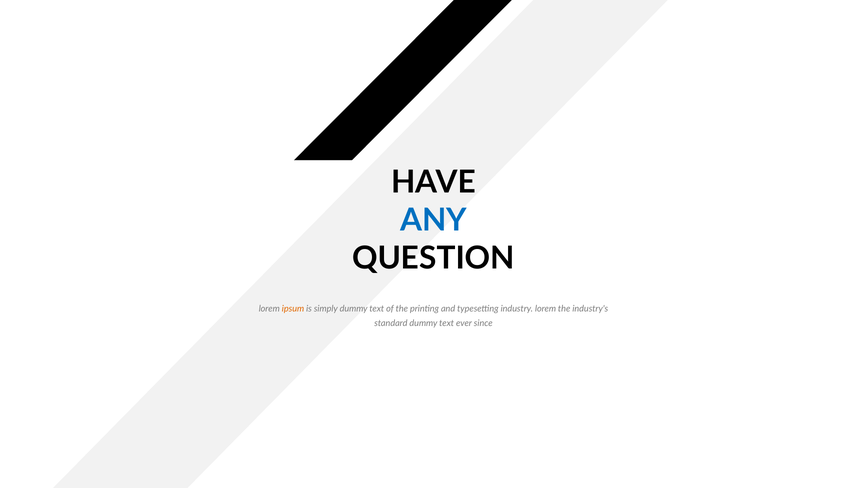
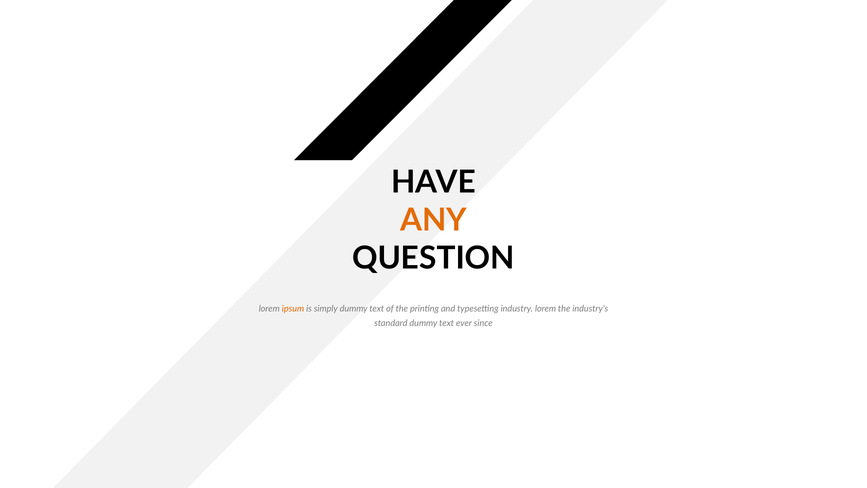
ANY colour: blue -> orange (434, 220)
